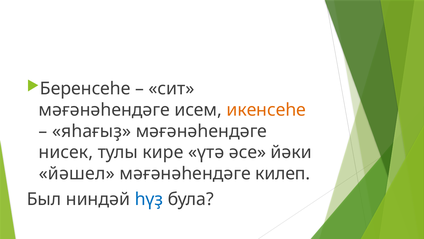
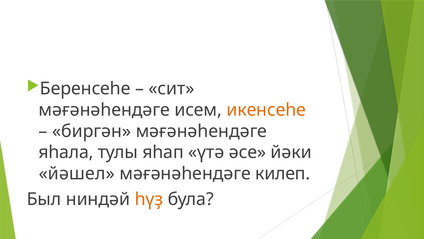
яһағыҙ: яһағыҙ -> биргән (92, 131)
нисек: нисек -> яһала (66, 152)
кире: кире -> яһап (163, 152)
һүҙ colour: blue -> orange (149, 199)
